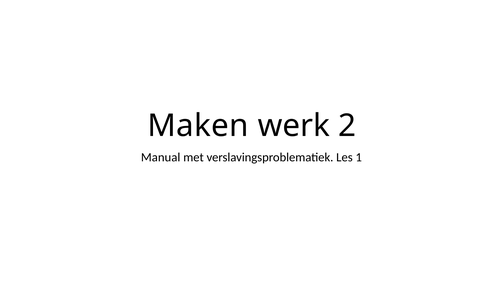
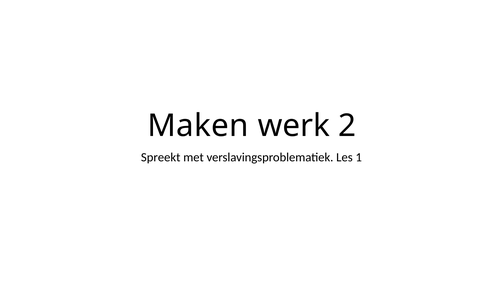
Manual: Manual -> Spreekt (161, 157)
